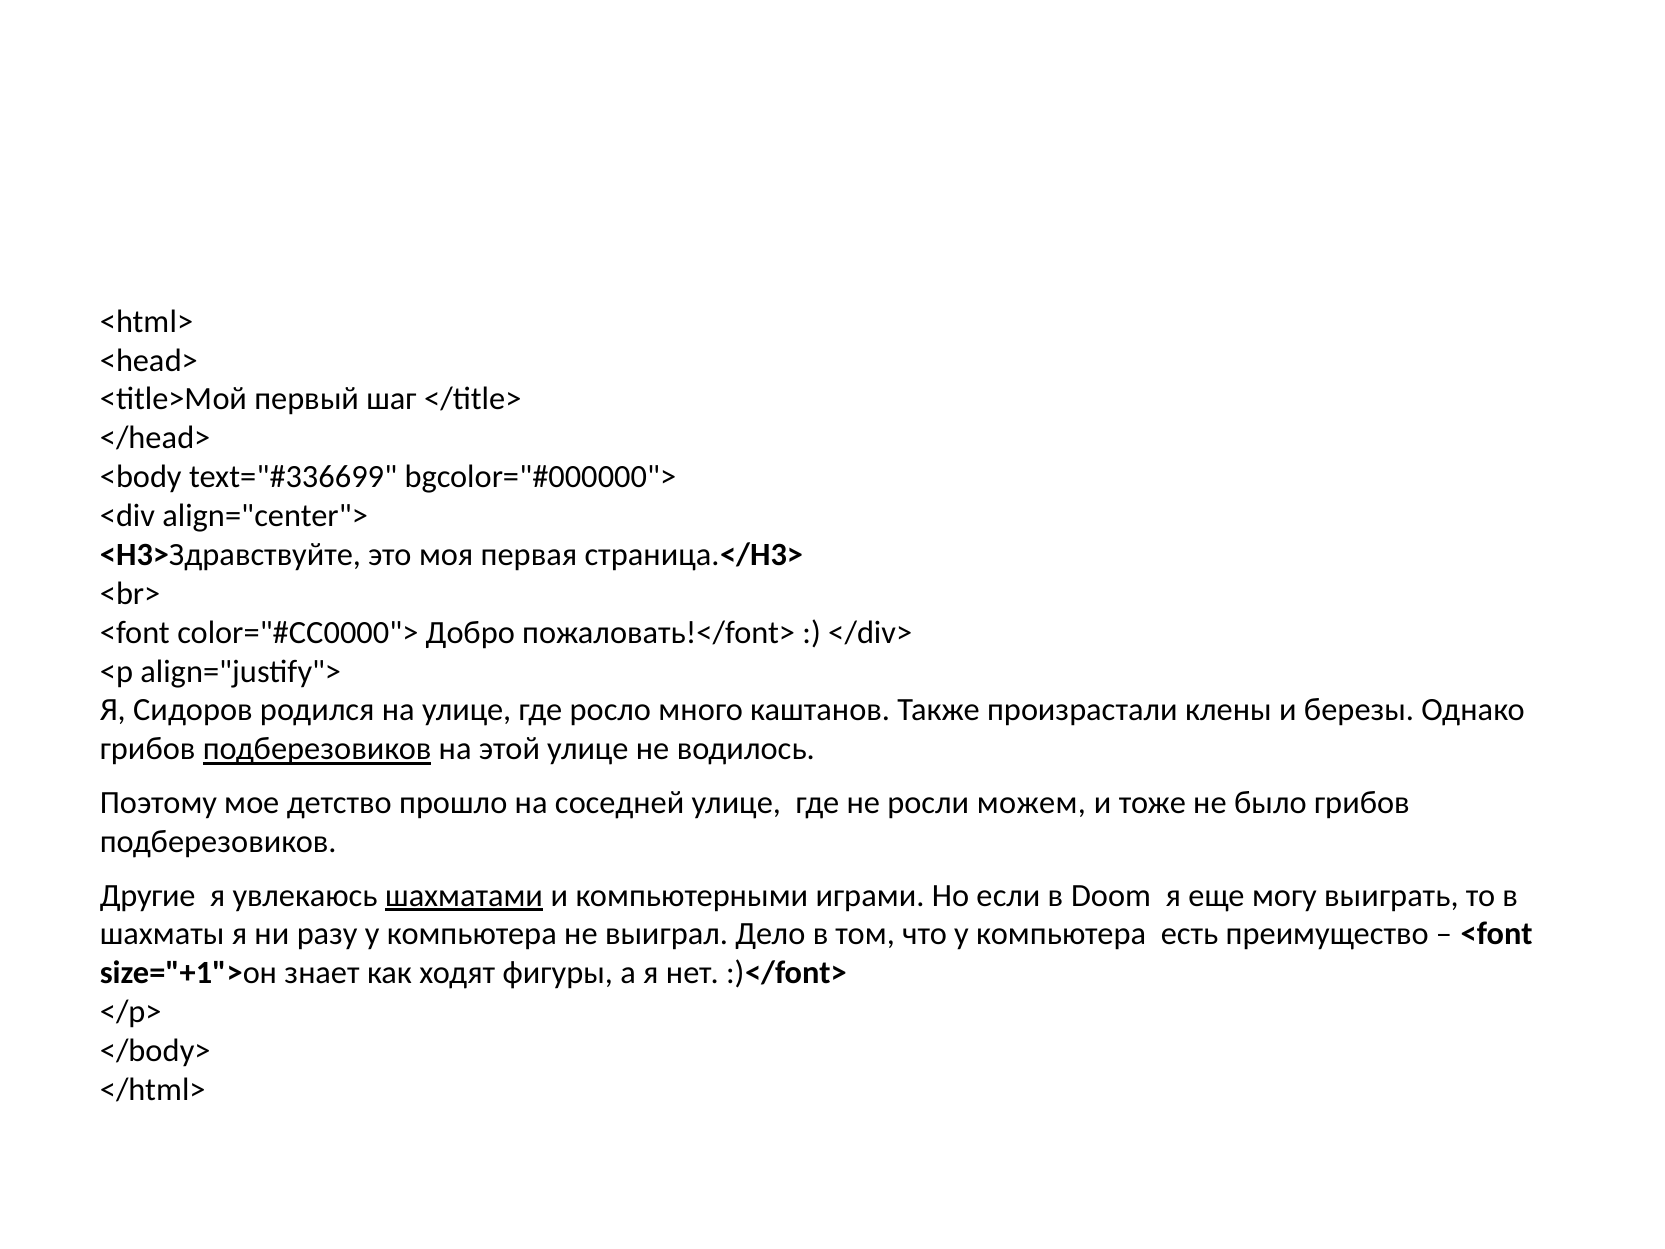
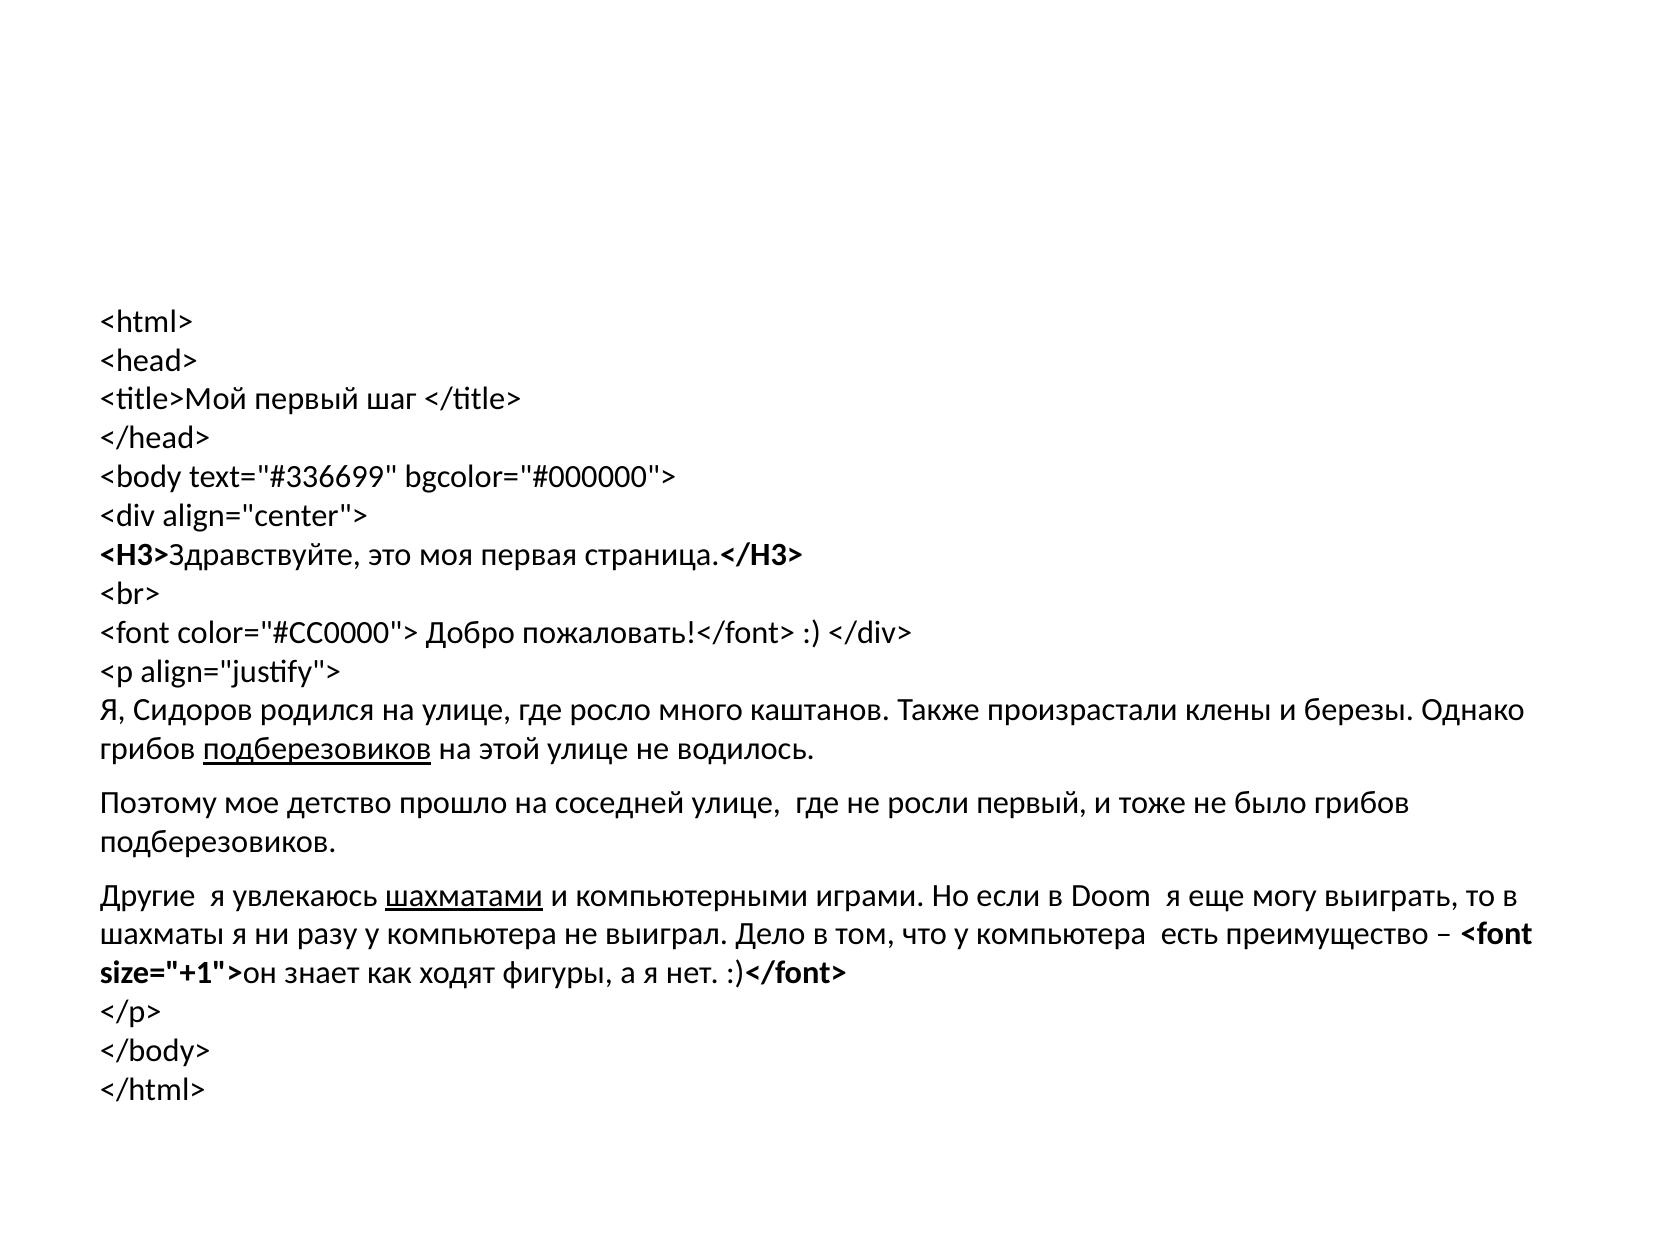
росли можем: можем -> первый (1032, 803)
